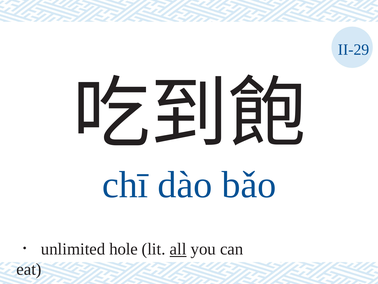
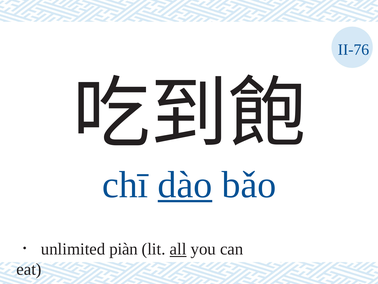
II-29: II-29 -> II-76 (354, 50)
dào underline: none -> present (185, 184)
hole: hole -> piàn (124, 249)
